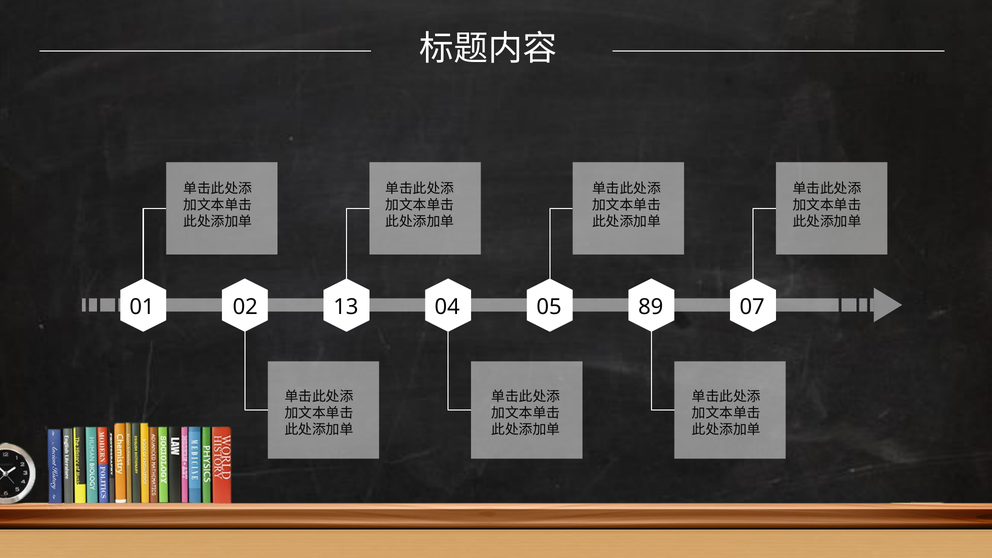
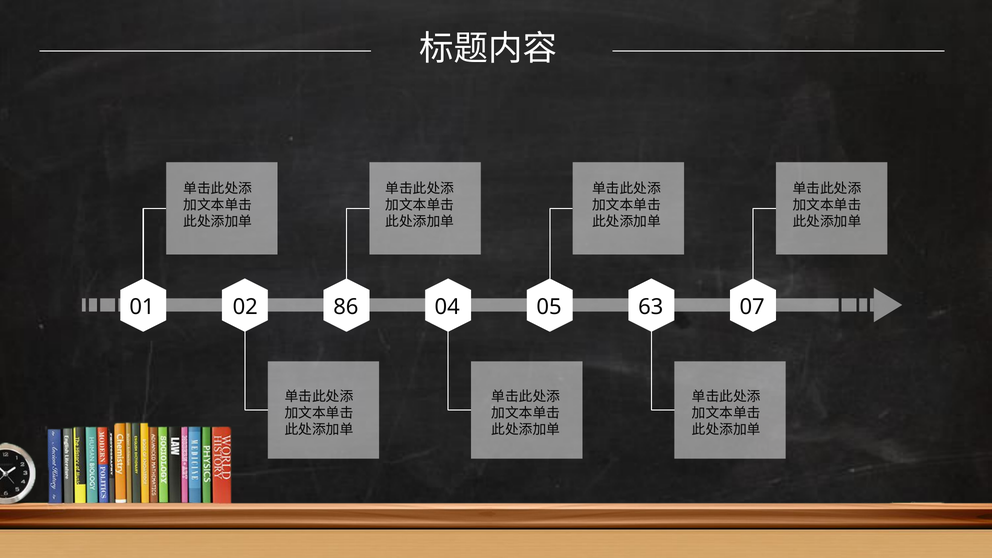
13: 13 -> 86 (346, 307)
89: 89 -> 63 (651, 307)
